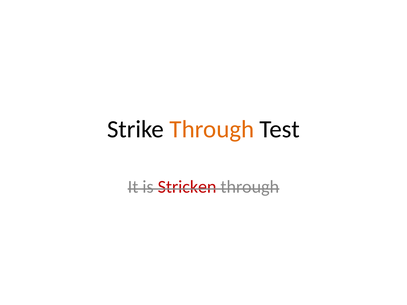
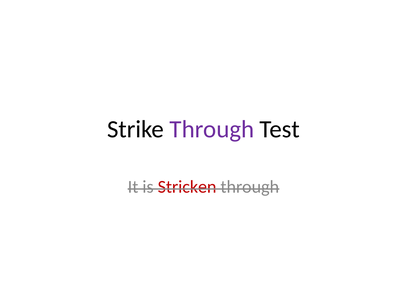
Through colour: orange -> purple (212, 129)
